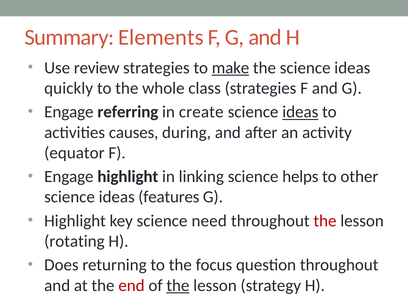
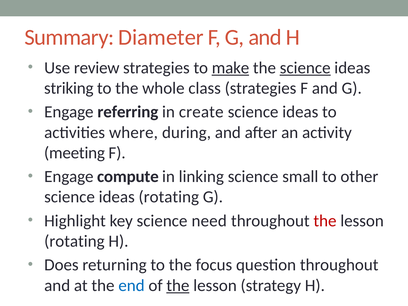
Elements: Elements -> Diameter (161, 37)
science underline: none -> present (305, 68)
quickly: quickly -> striking (69, 88)
ideas underline: present -> none (300, 112)
causes: causes -> where (133, 132)
equator: equator -> meeting (75, 153)
Engage highlight: highlight -> compute (128, 177)
helps: helps -> small (300, 177)
ideas features: features -> rotating (169, 197)
end colour: red -> blue (131, 285)
